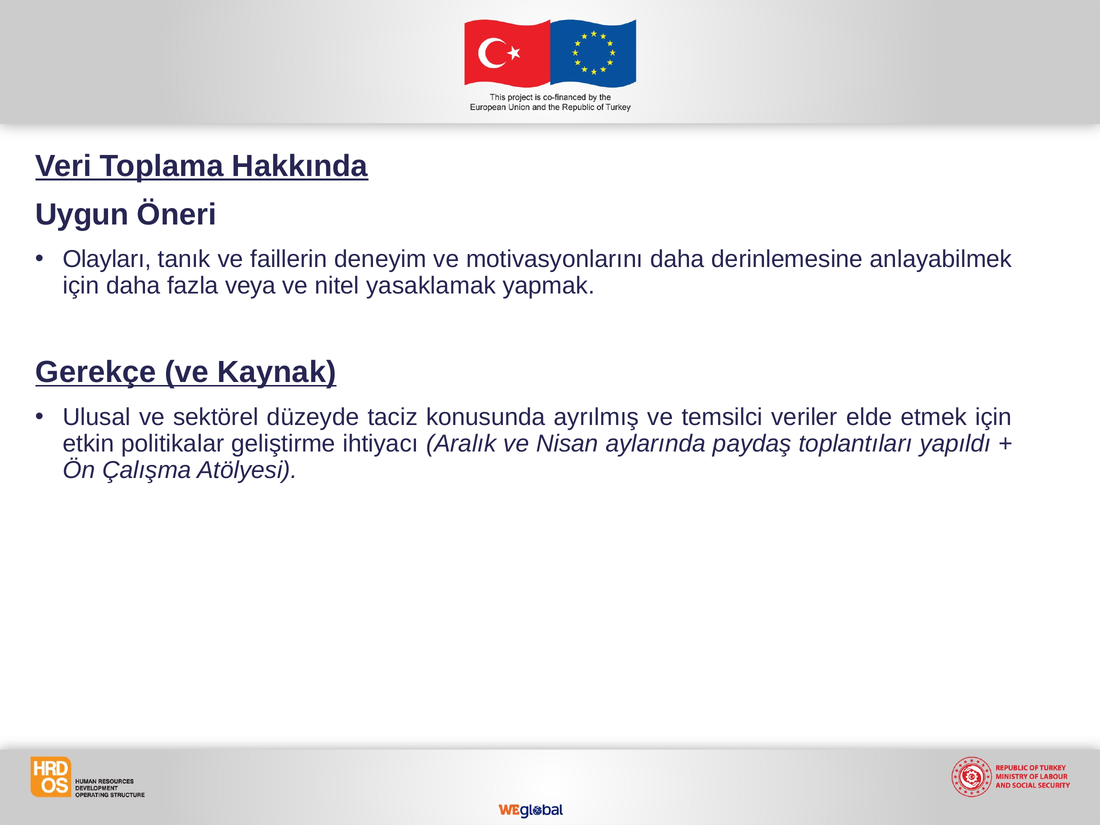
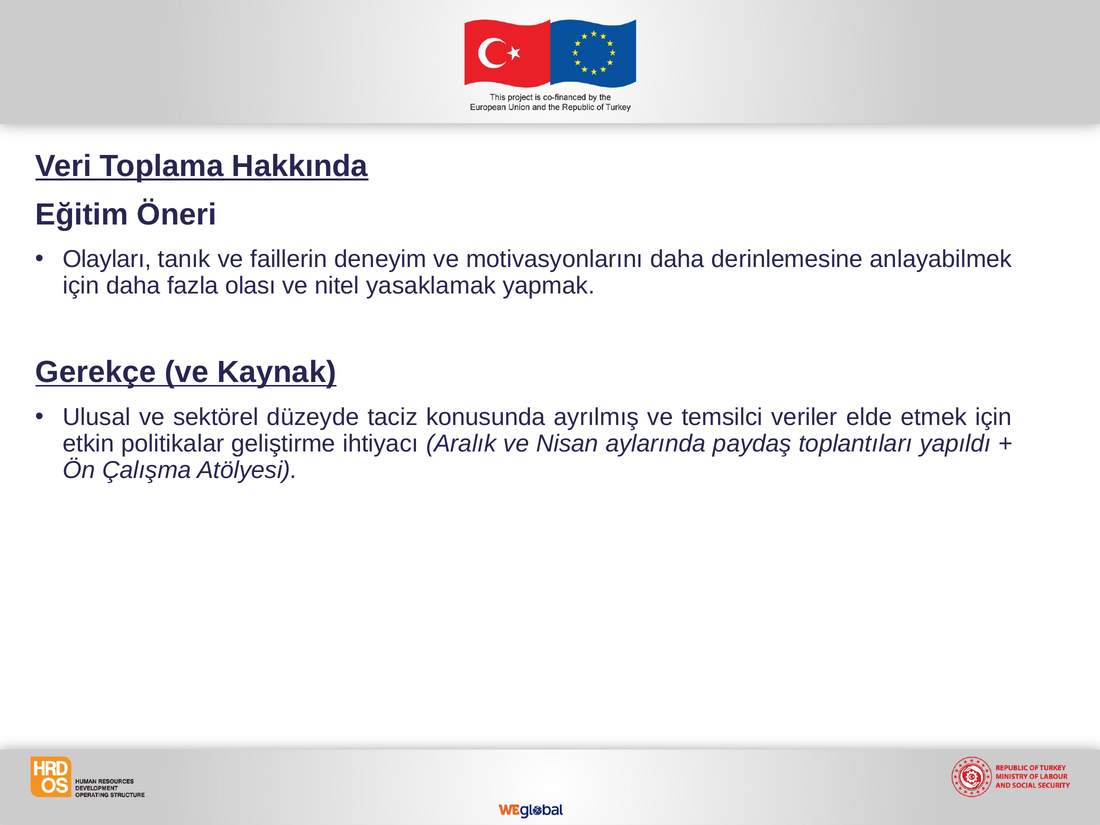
Uygun: Uygun -> Eğitim (82, 214)
veya: veya -> olası (250, 286)
